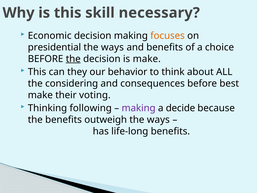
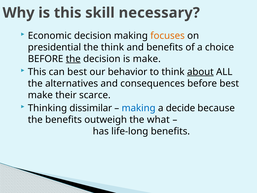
ways: ways -> think (112, 47)
can they: they -> best (77, 72)
about underline: none -> present (200, 72)
considering: considering -> alternatives (72, 83)
voting: voting -> scarce (95, 95)
following: following -> dissimilar (91, 108)
making colour: purple -> blue (139, 108)
outweigh the ways: ways -> what (158, 119)
